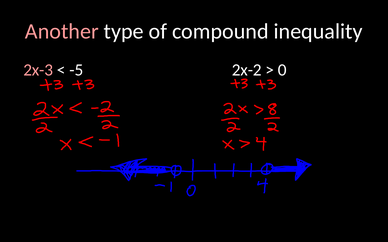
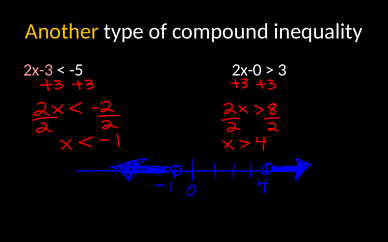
Another colour: pink -> yellow (62, 31)
2x-2: 2x-2 -> 2x-0 (247, 70)
0: 0 -> 3 (282, 70)
